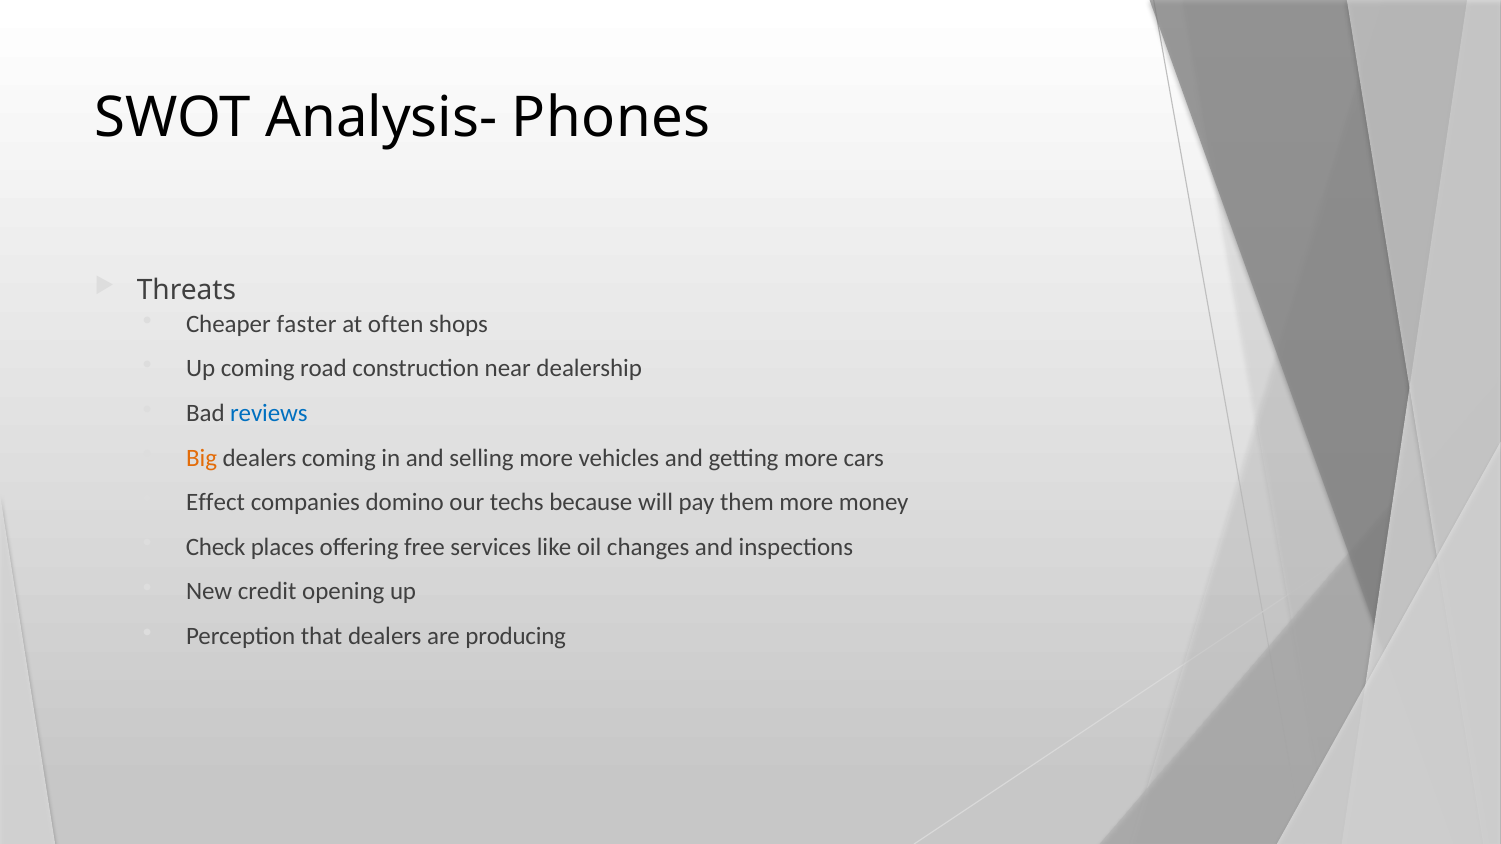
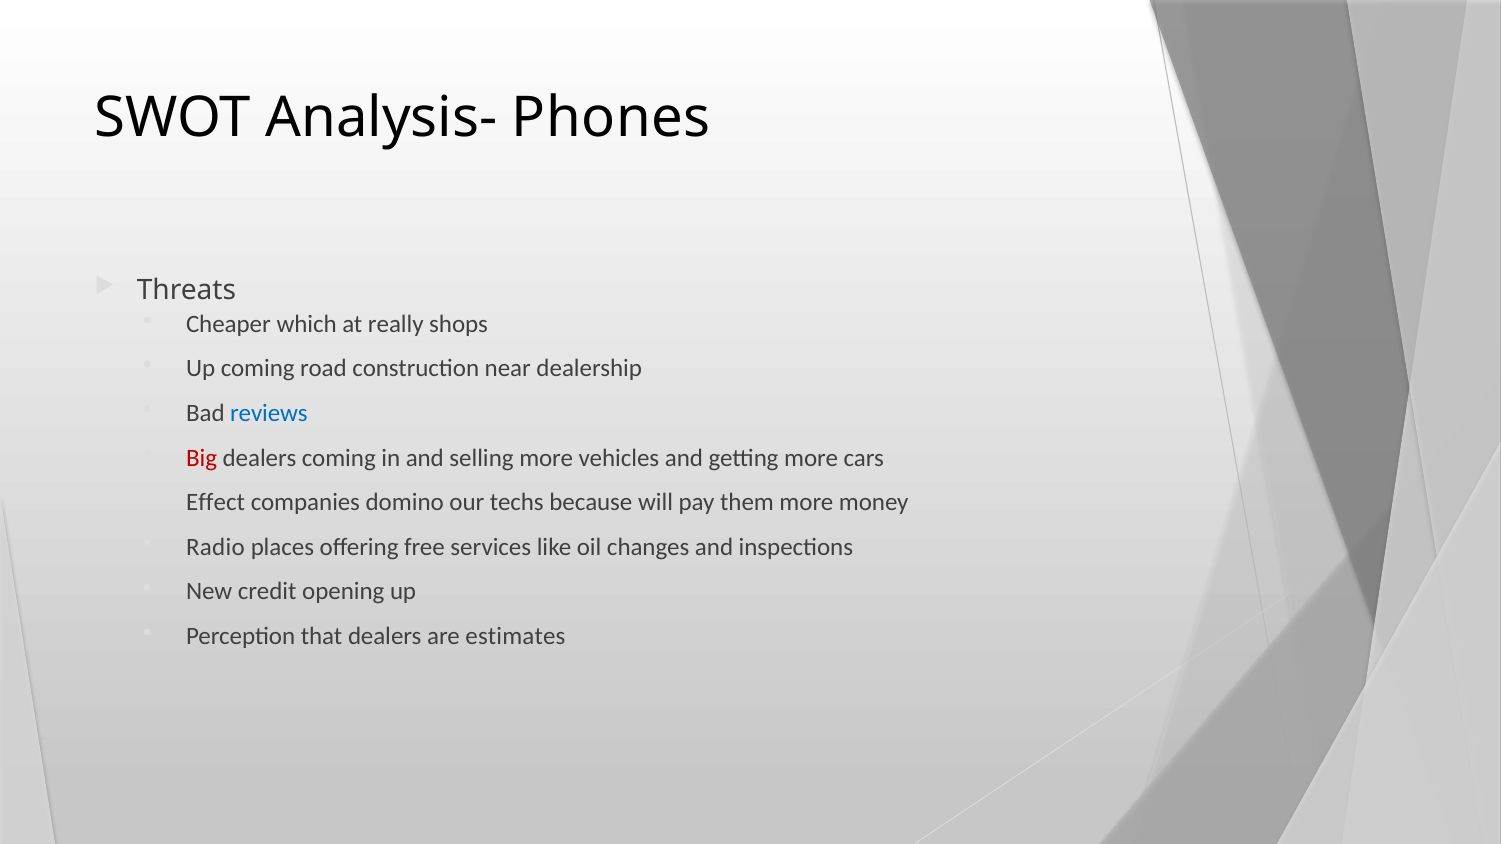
faster: faster -> which (307, 324)
often: often -> really (396, 324)
Big colour: orange -> red (202, 458)
Check: Check -> Radio (215, 547)
producing: producing -> estimates (515, 636)
